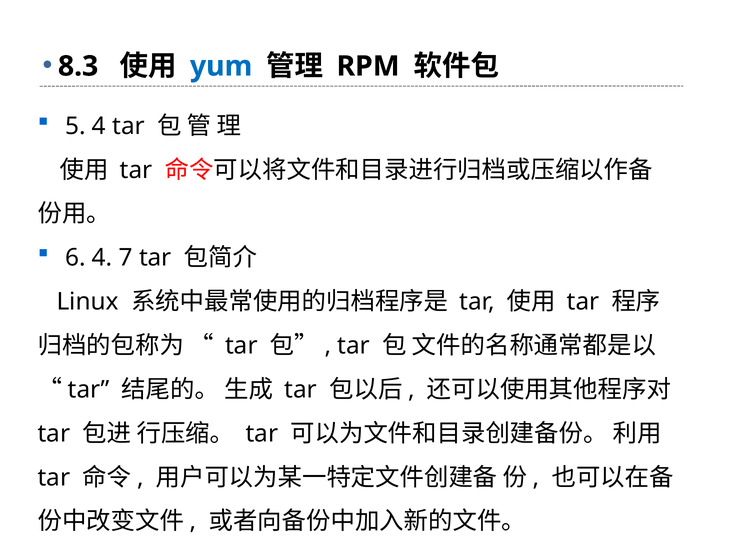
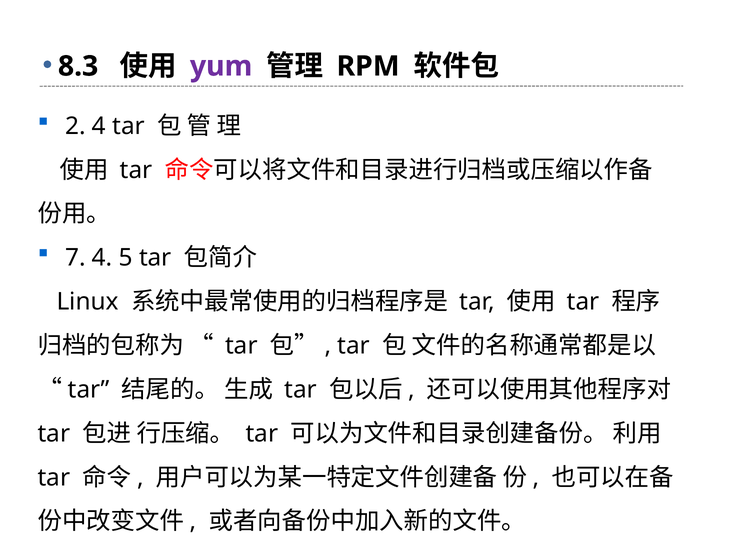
yum colour: blue -> purple (221, 66)
5: 5 -> 2 (75, 126)
6: 6 -> 7 (75, 258)
7: 7 -> 5 (126, 258)
